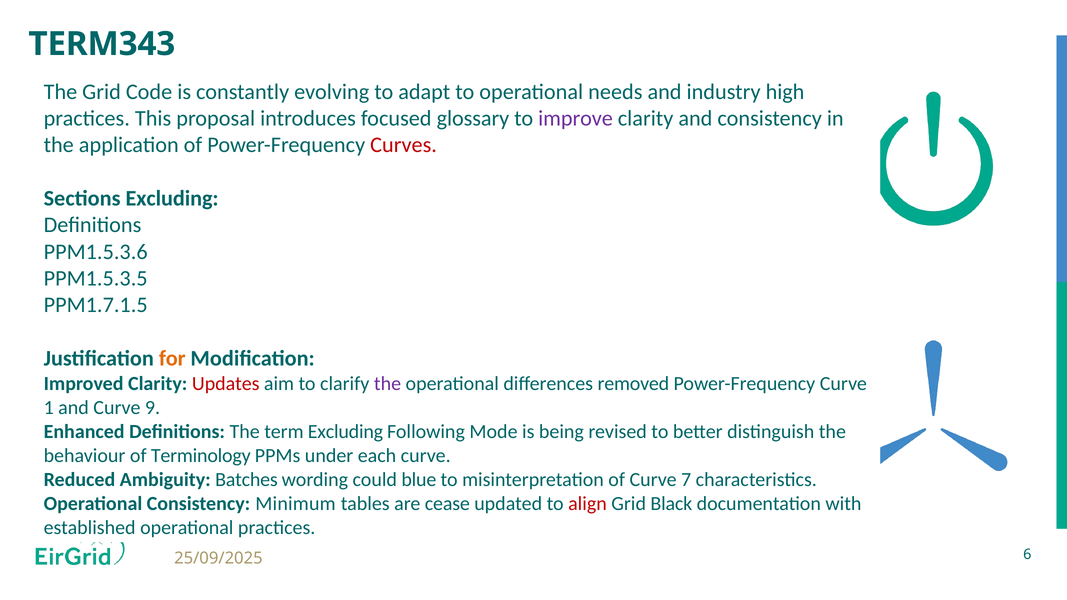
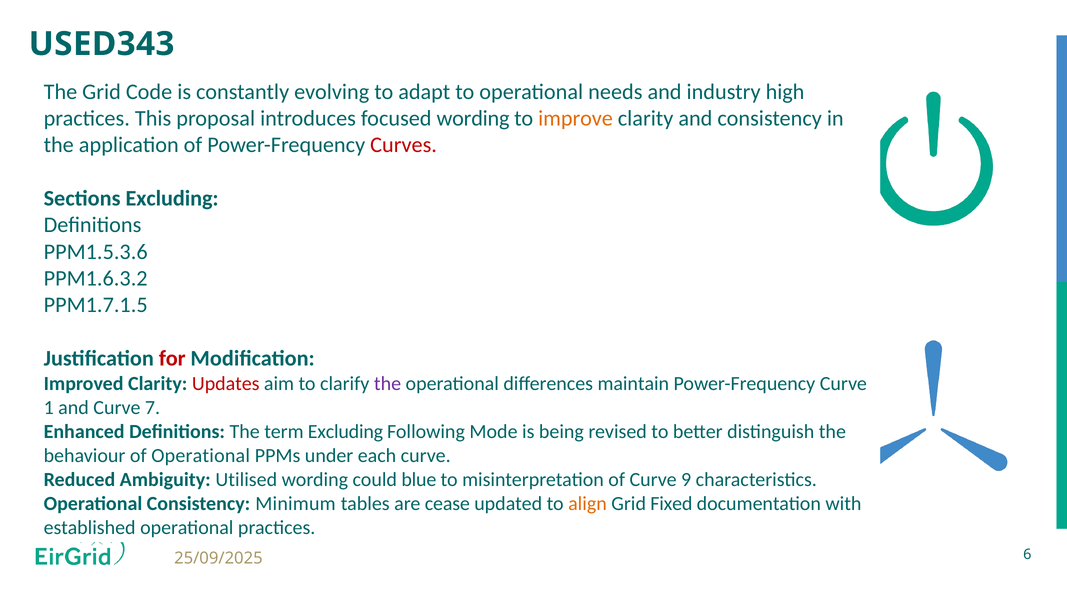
TERM343: TERM343 -> USED343 (102, 44)
focused glossary: glossary -> wording (473, 118)
improve colour: purple -> orange (576, 118)
PPM1.5.3.5: PPM1.5.3.5 -> PPM1.6.3.2 (96, 279)
for colour: orange -> red (172, 359)
removed: removed -> maintain (633, 384)
9: 9 -> 7 (152, 408)
of Terminology: Terminology -> Operational (201, 456)
Batches: Batches -> Utilised (246, 480)
7: 7 -> 9 (686, 480)
align colour: red -> orange (587, 504)
Black: Black -> Fixed (671, 504)
